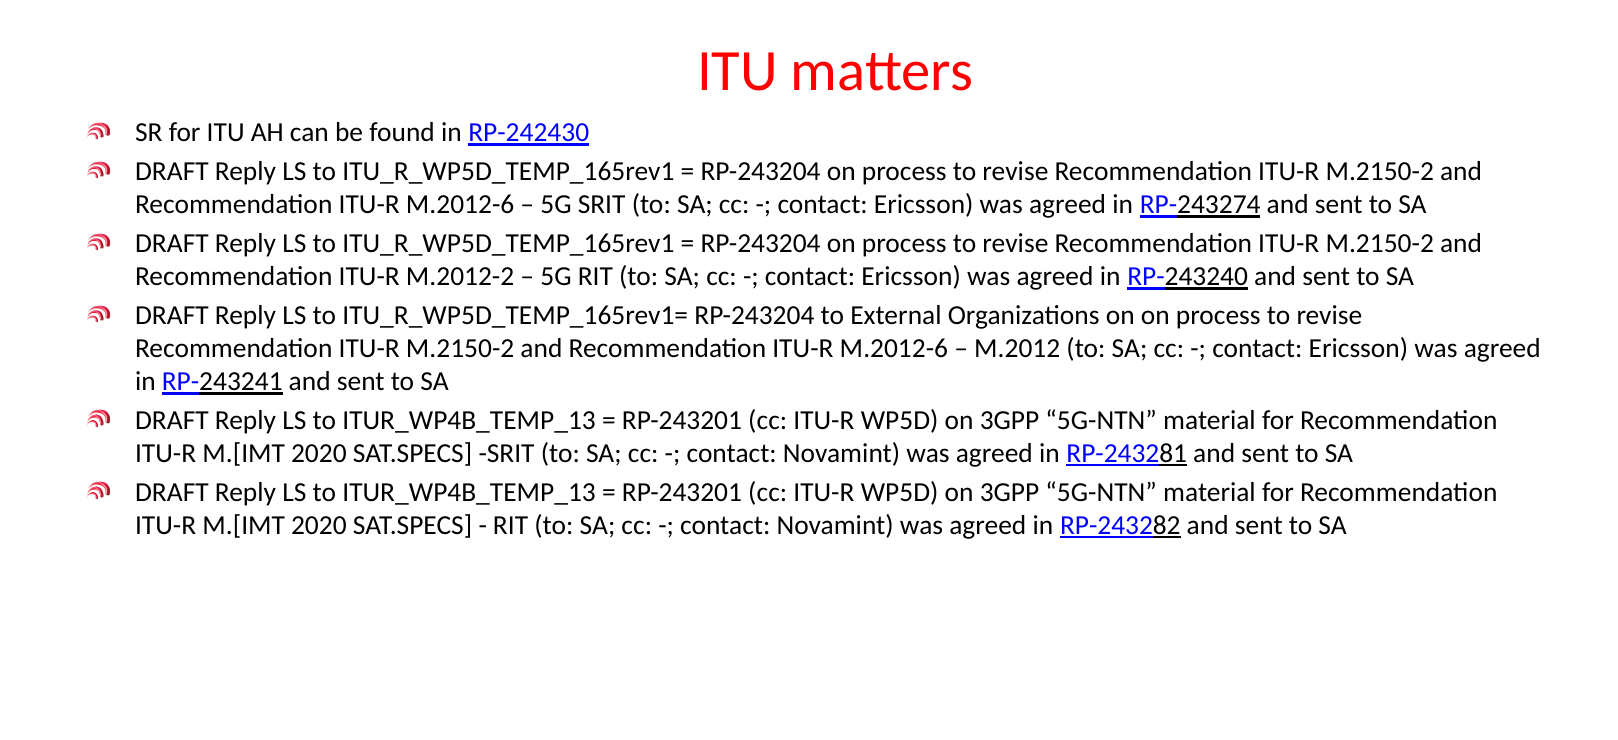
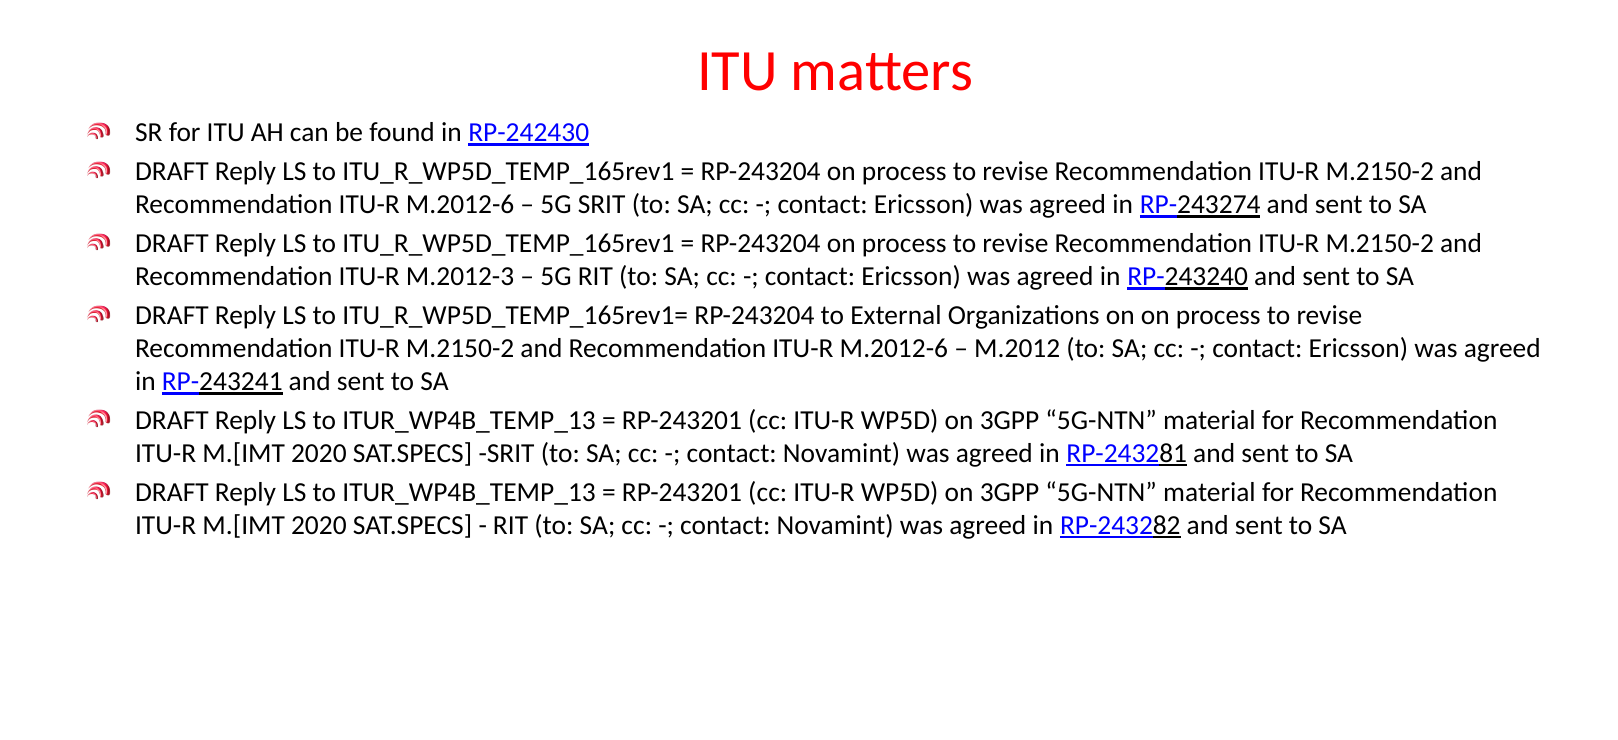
M.2012-2: M.2012-2 -> M.2012-3 (460, 277)
